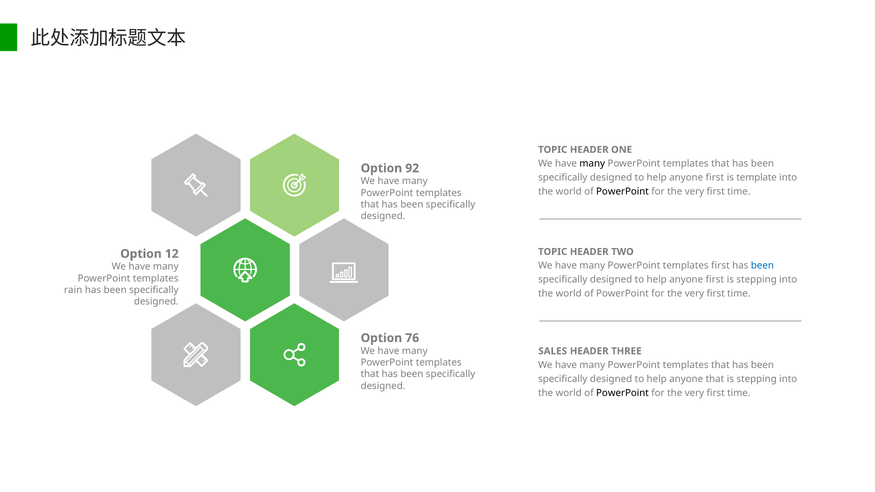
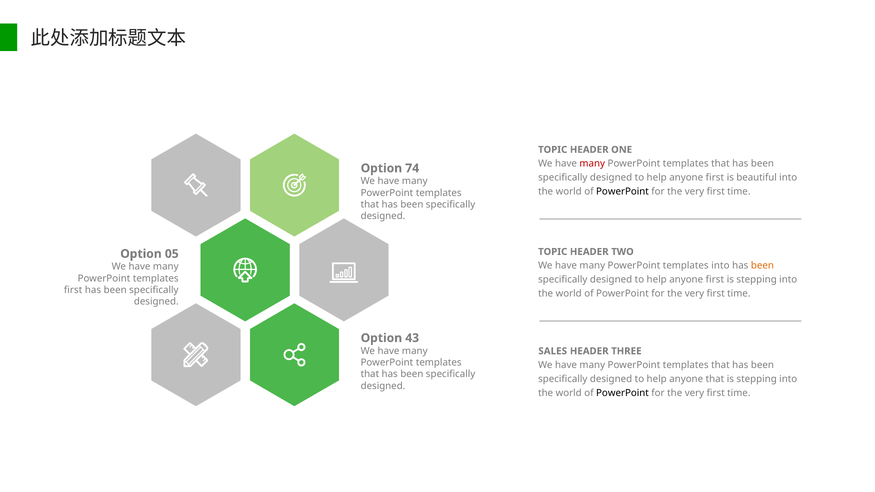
many colour: black -> red (592, 164)
92: 92 -> 74 (412, 168)
template: template -> beautiful (757, 178)
12: 12 -> 05 (172, 254)
templates first: first -> into (720, 266)
been colour: blue -> orange (762, 266)
rain: rain -> first (73, 290)
76: 76 -> 43 (412, 338)
